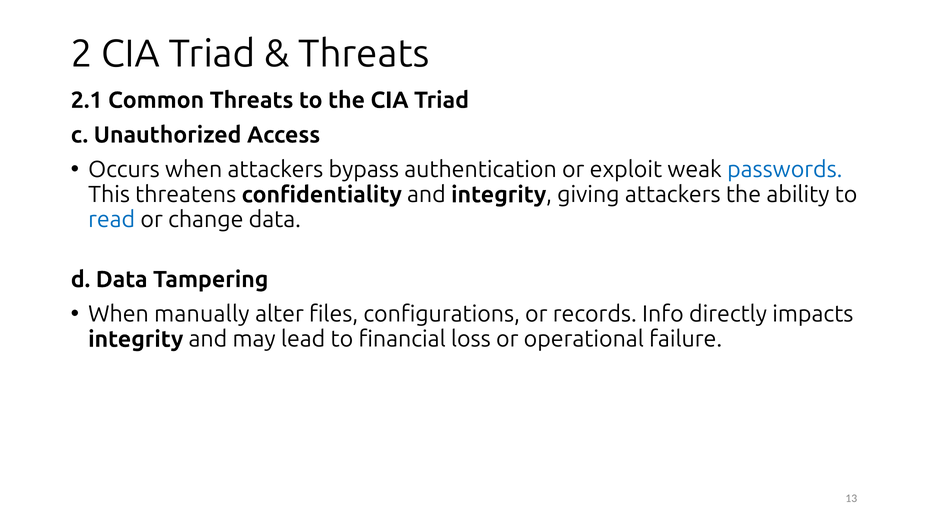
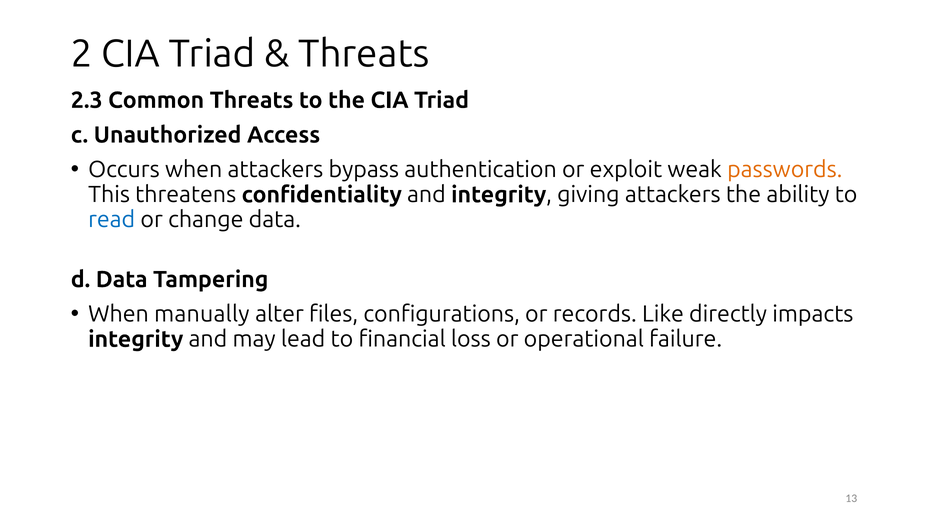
2.1: 2.1 -> 2.3 (87, 100)
passwords colour: blue -> orange (785, 170)
Info: Info -> Like (663, 314)
